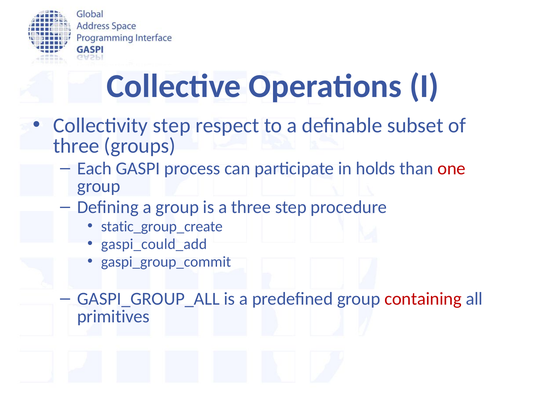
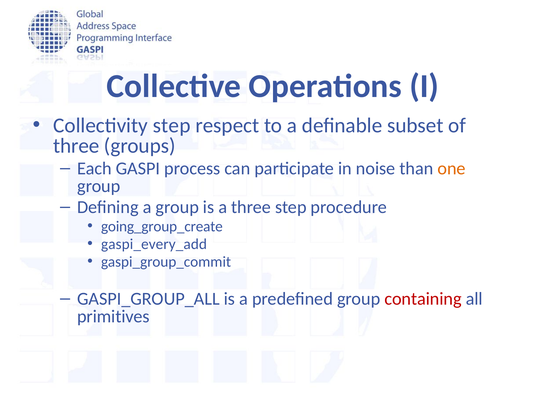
holds: holds -> noise (376, 168)
one colour: red -> orange (452, 168)
static_group_create: static_group_create -> going_group_create (162, 226)
gaspi_could_add: gaspi_could_add -> gaspi_every_add (154, 244)
